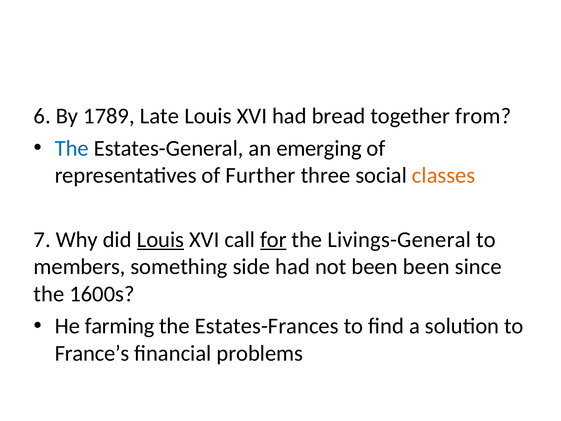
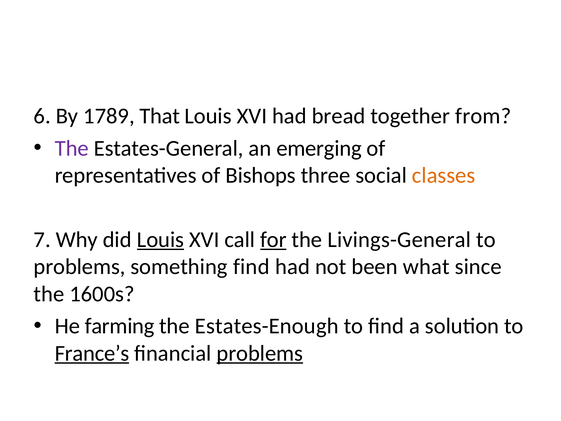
Late: Late -> That (160, 116)
The colour: blue -> purple (72, 148)
Further: Further -> Bishops (261, 175)
members: members -> problems (80, 267)
something side: side -> find (251, 267)
been been: been -> what (426, 267)
Estates-Frances: Estates-Frances -> Estates-Enough (267, 326)
France’s underline: none -> present (92, 353)
problems underline: none -> present (260, 353)
